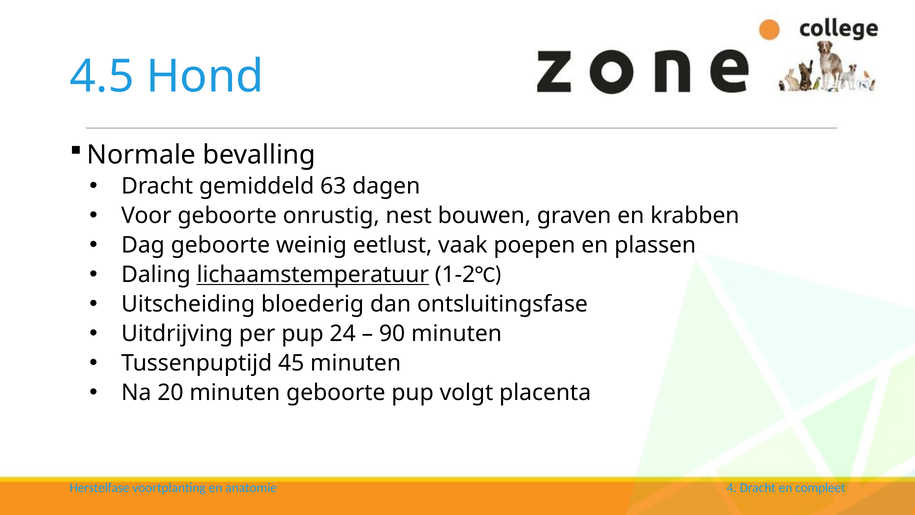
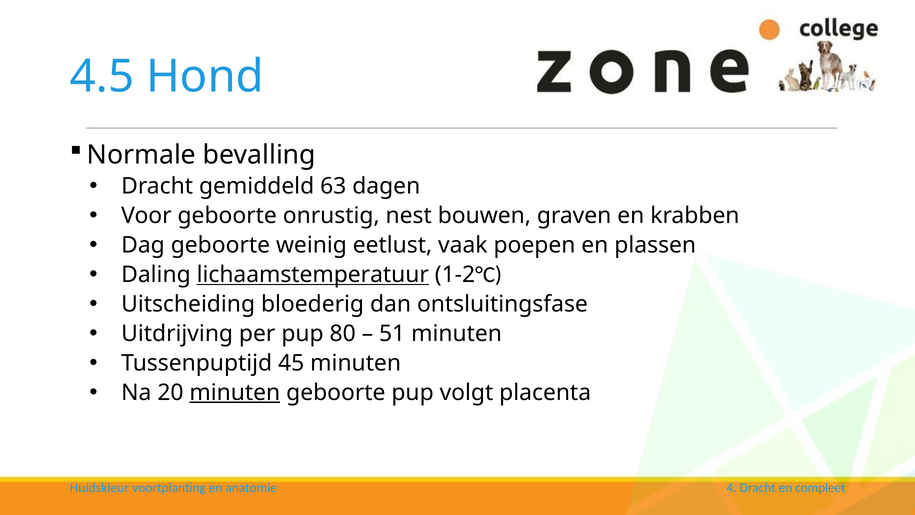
24: 24 -> 80 (343, 333)
90: 90 -> 51 (392, 333)
minuten underline: none -> present (235, 392)
Herstelfase: Herstelfase -> Huidskleur (100, 488)
